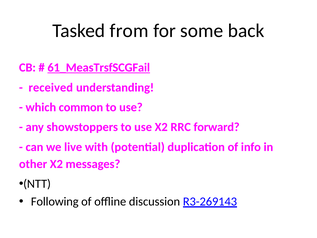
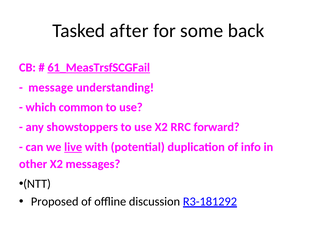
from: from -> after (129, 31)
received: received -> message (51, 87)
live underline: none -> present (73, 147)
Following: Following -> Proposed (55, 201)
R3-269143: R3-269143 -> R3-181292 (210, 201)
